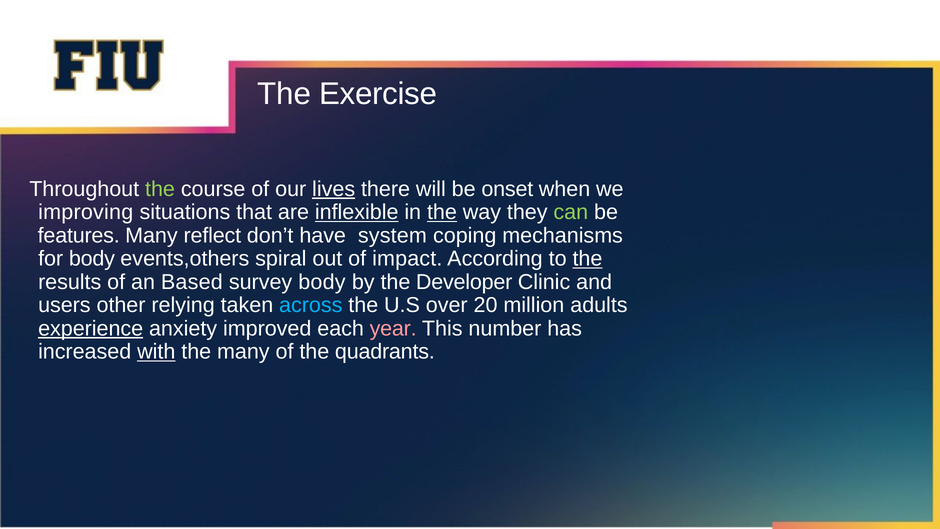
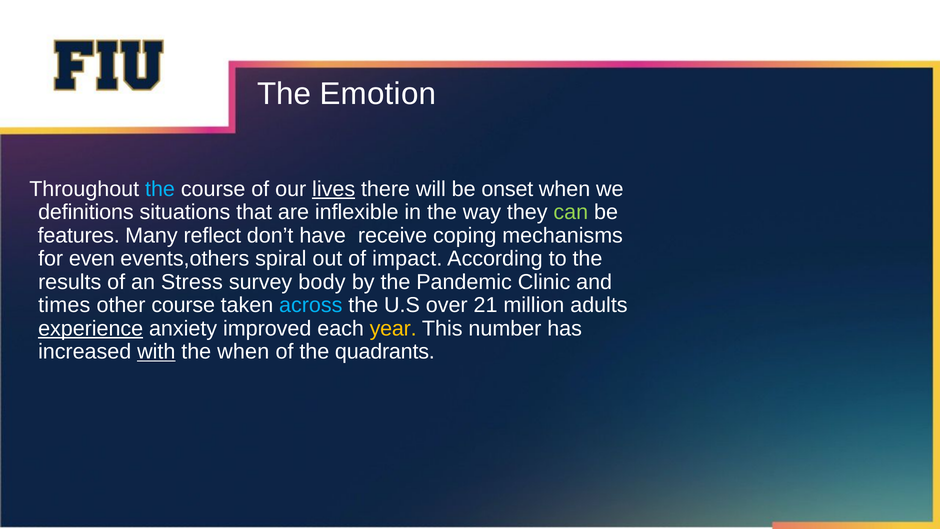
Exercise: Exercise -> Emotion (378, 94)
the colour: light green -> light blue (160, 189)
improving: improving -> definitions (86, 212)
inflexible underline: present -> none (357, 212)
the underline: present -> none (442, 212)
system: system -> receive (393, 235)
for body: body -> even (92, 259)
the underline: present -> none (587, 259)
Based: Based -> Stress (192, 282)
Developer: Developer -> Pandemic (464, 282)
users: users -> times (64, 305)
other relying: relying -> course (183, 305)
20: 20 -> 21 (486, 305)
year colour: pink -> yellow (393, 328)
the many: many -> when (243, 352)
